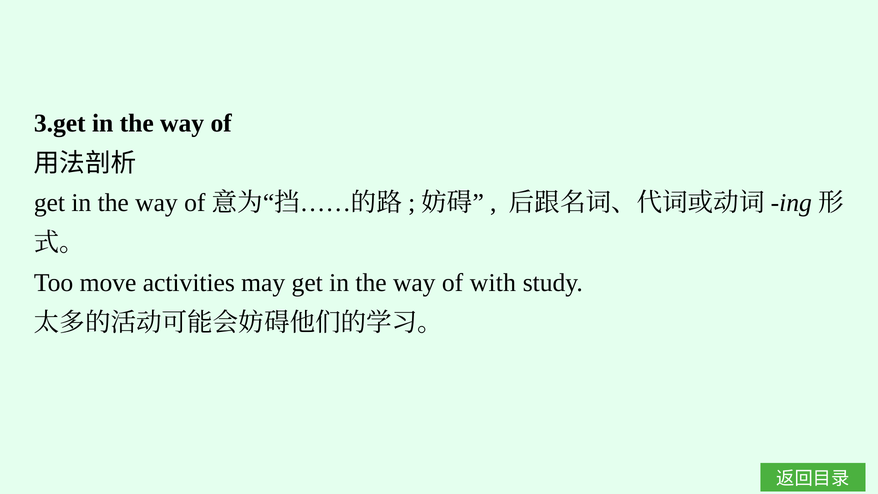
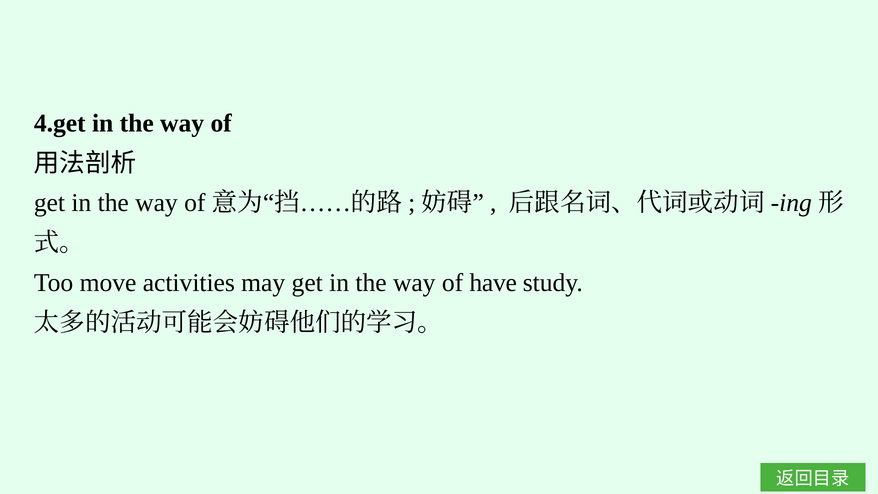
3.get: 3.get -> 4.get (60, 123)
with: with -> have (493, 283)
